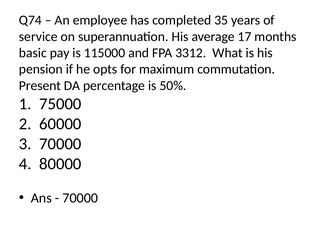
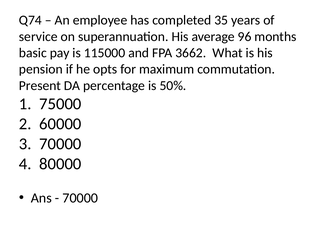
17: 17 -> 96 (245, 37)
3312: 3312 -> 3662 (191, 53)
